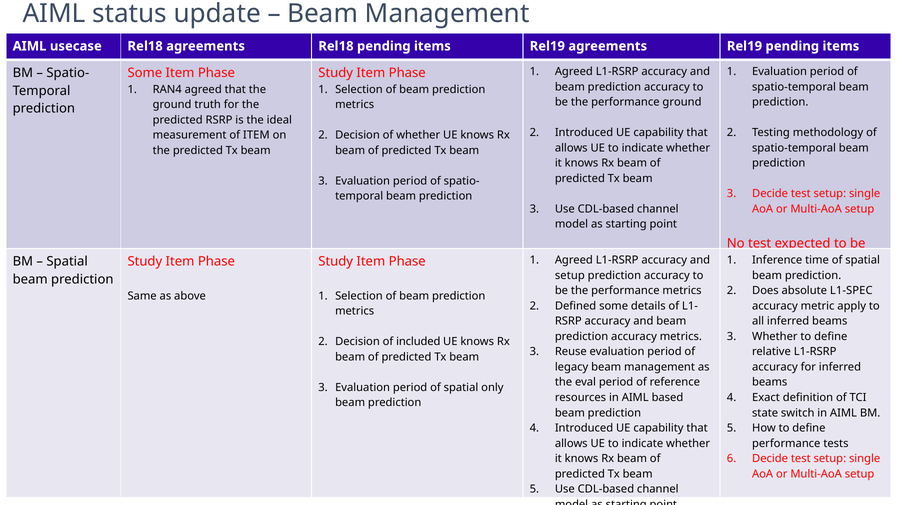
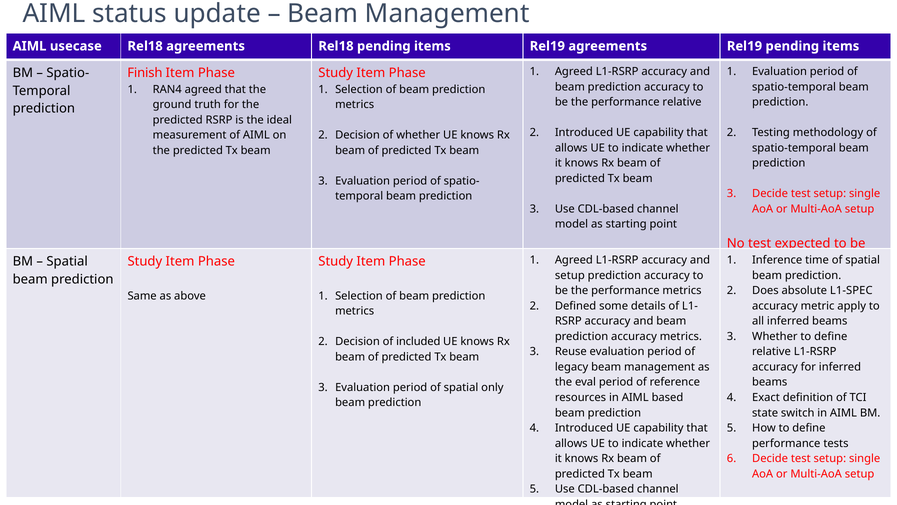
Some: Some -> Finish (145, 73)
performance ground: ground -> relative (682, 102)
of ITEM: ITEM -> AIML (256, 135)
